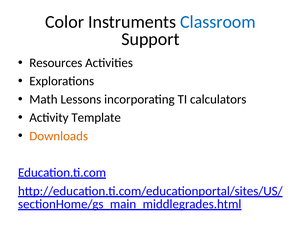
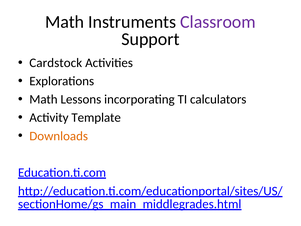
Color: Color -> Math (65, 22)
Classroom colour: blue -> purple (218, 22)
Resources: Resources -> Cardstock (56, 63)
